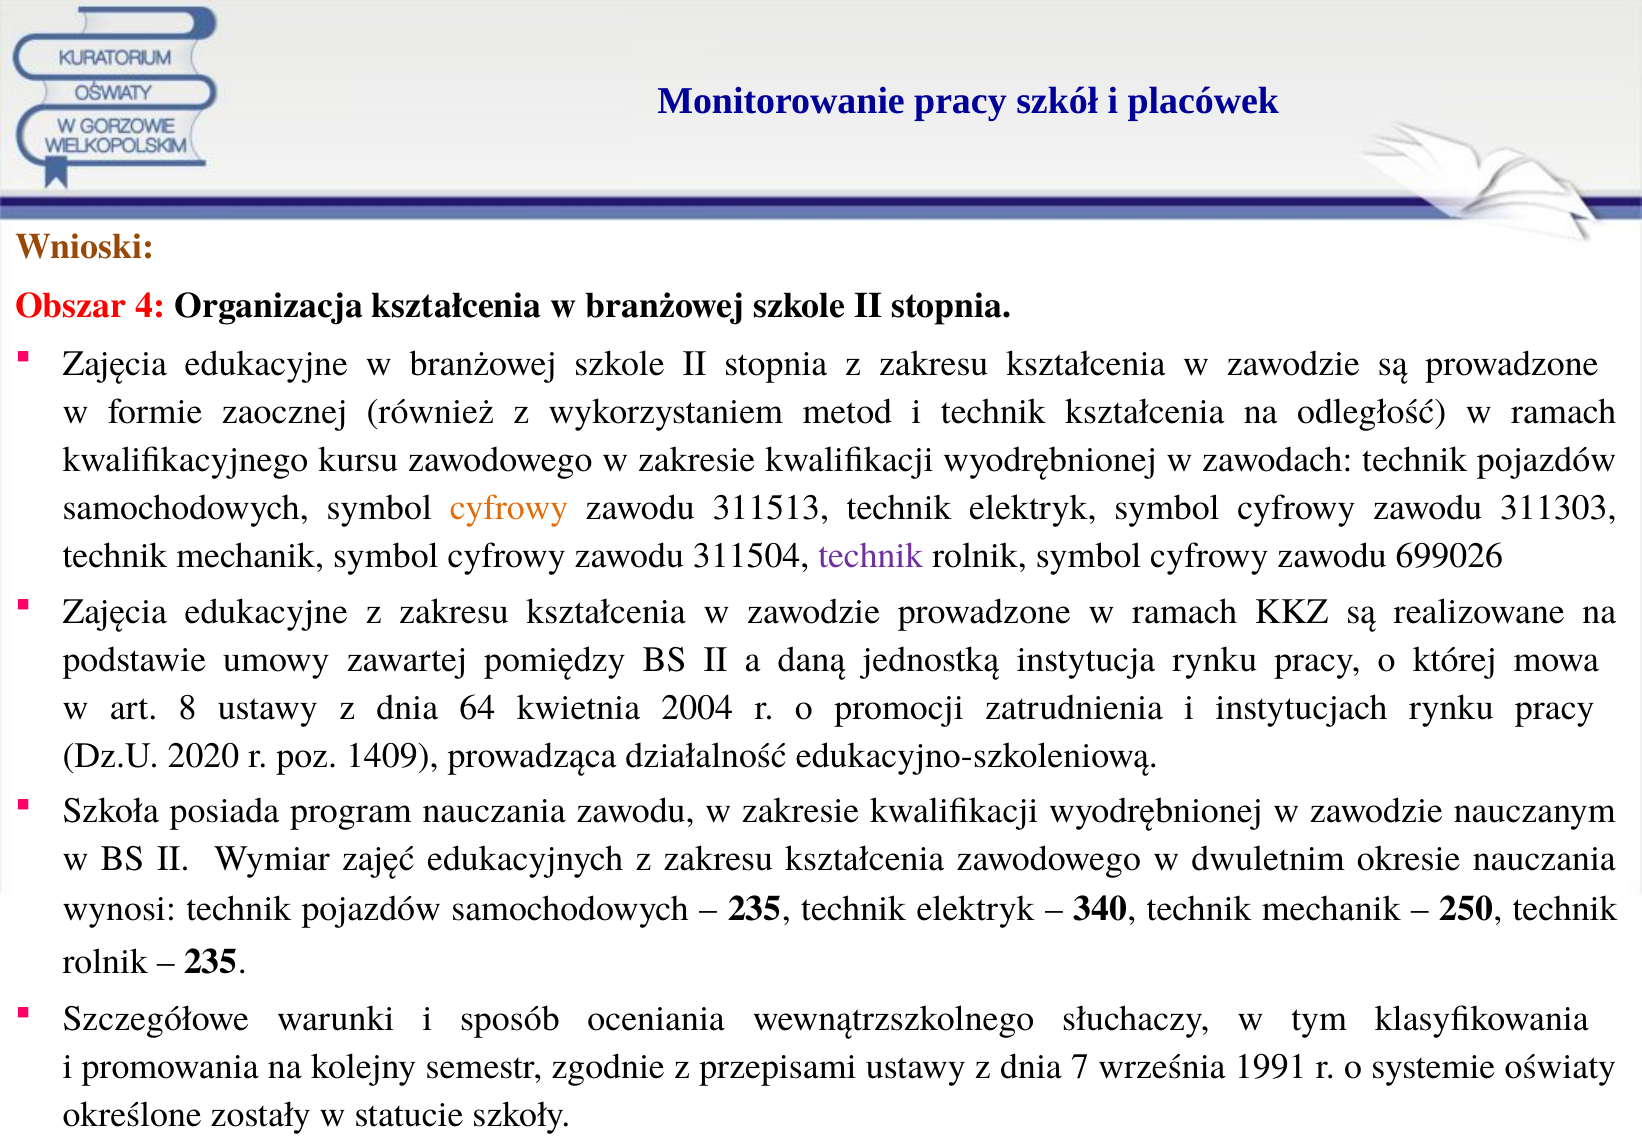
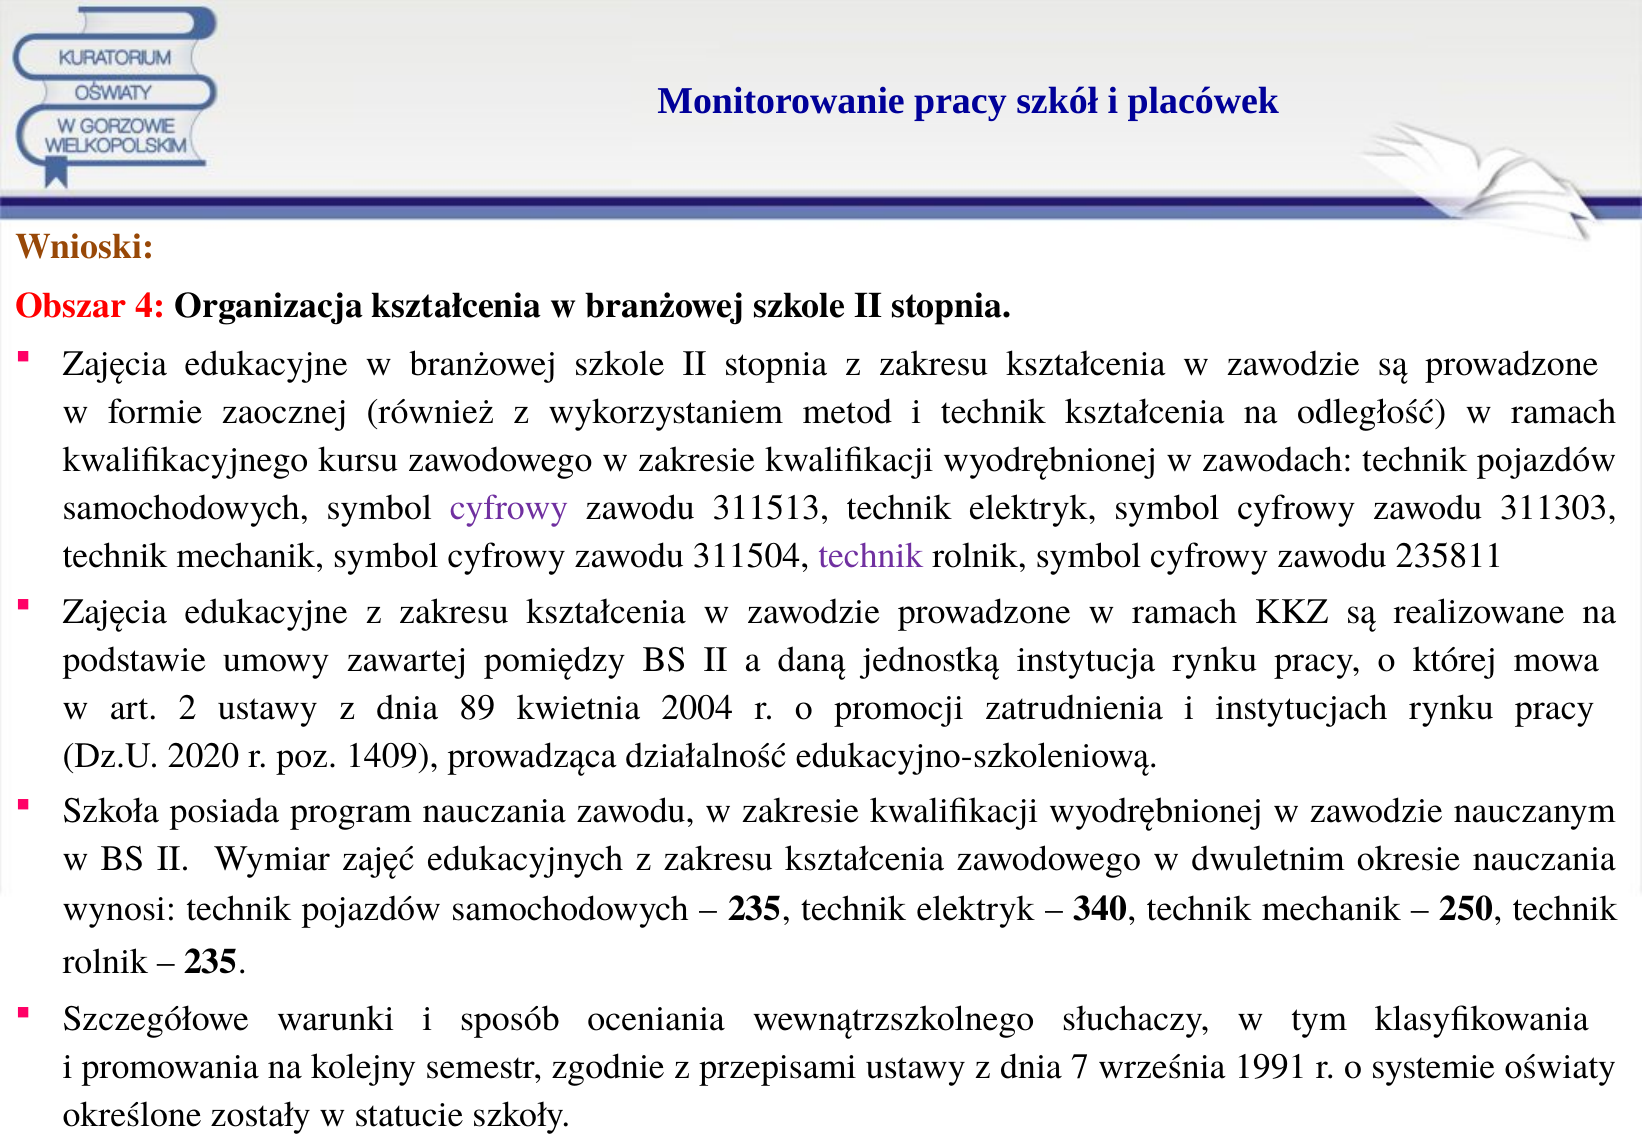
cyfrowy colour: orange -> purple (509, 508)
699026: 699026 -> 235811 (1449, 556)
8: 8 -> 2 (188, 707)
64: 64 -> 89 (477, 707)
